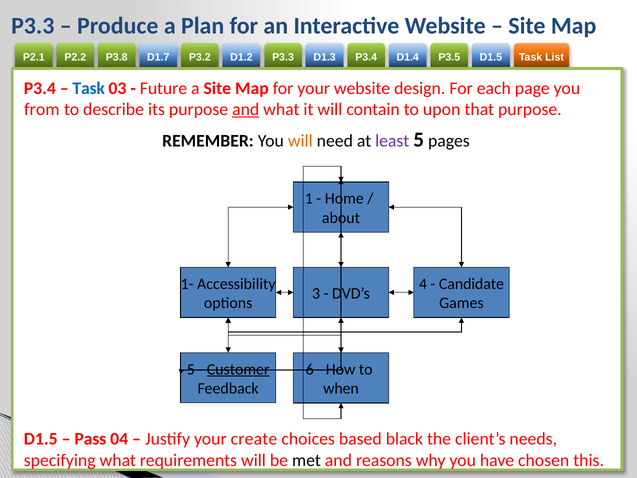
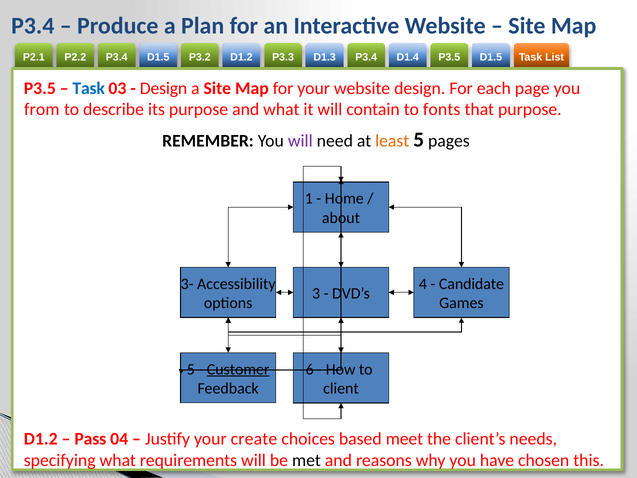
P3.3: P3.3 -> P3.4 (33, 26)
P3.8: P3.8 -> P3.4 (117, 57)
D1.7: D1.7 -> D1.5 (158, 57)
P3.4: P3.4 -> P3.5 (40, 88)
Future: Future -> Design (164, 88)
and underline: present -> none (246, 110)
upon: upon -> fonts (442, 110)
will colour: orange -> purple (300, 141)
least colour: purple -> orange (392, 141)
1-: 1- -> 3- (187, 284)
when: when -> client (341, 388)
D1.5: D1.5 -> D1.2 (41, 439)
black: black -> meet (404, 439)
